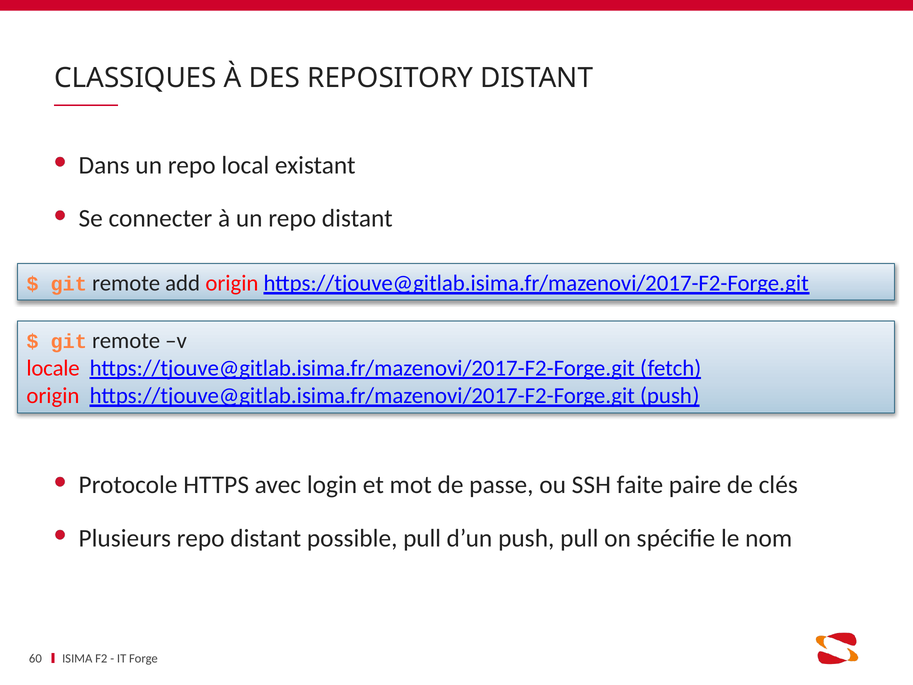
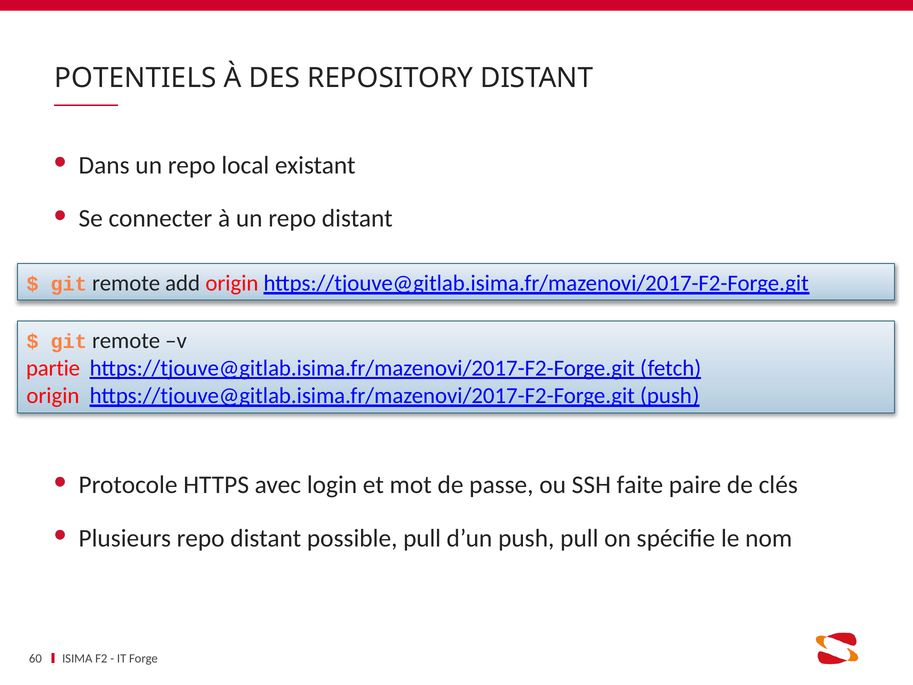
CLASSIQUES: CLASSIQUES -> POTENTIELS (135, 78)
locale: locale -> partie (53, 368)
